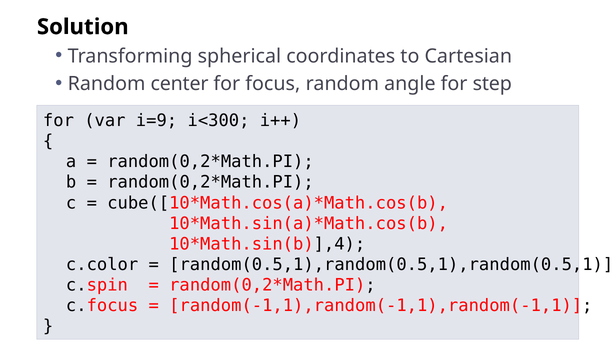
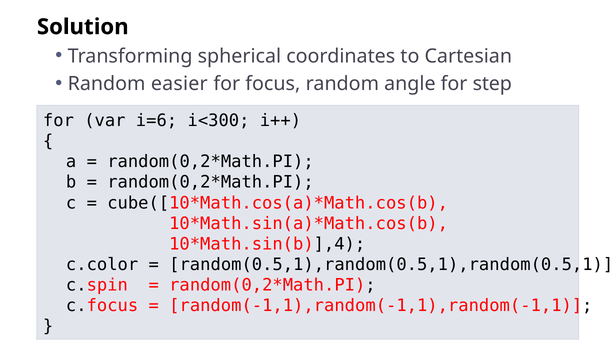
center: center -> easier (179, 84)
i=9: i=9 -> i=6 (157, 121)
